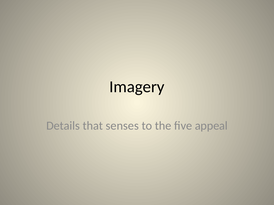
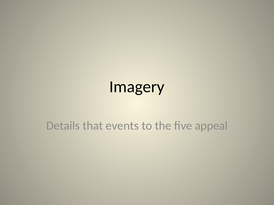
senses: senses -> events (122, 126)
